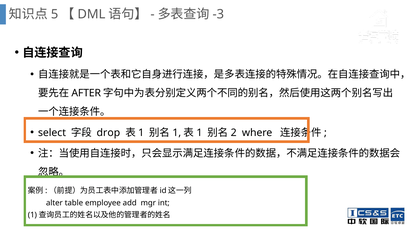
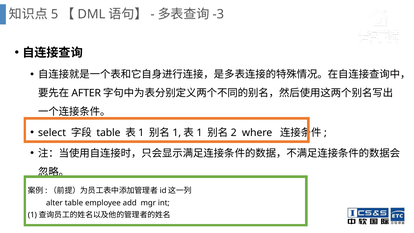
drop: drop -> table (108, 133)
